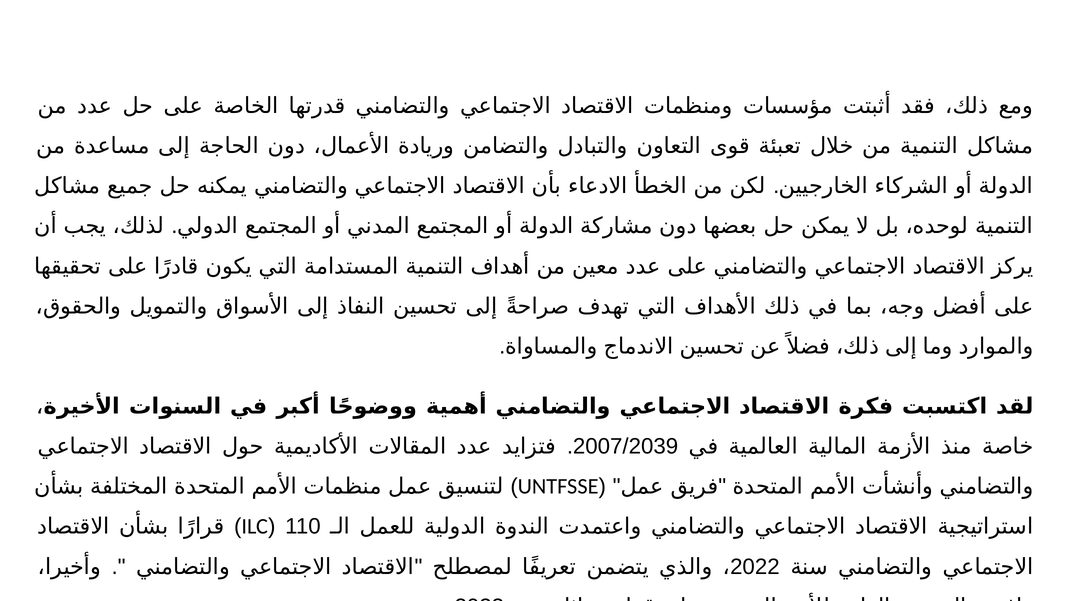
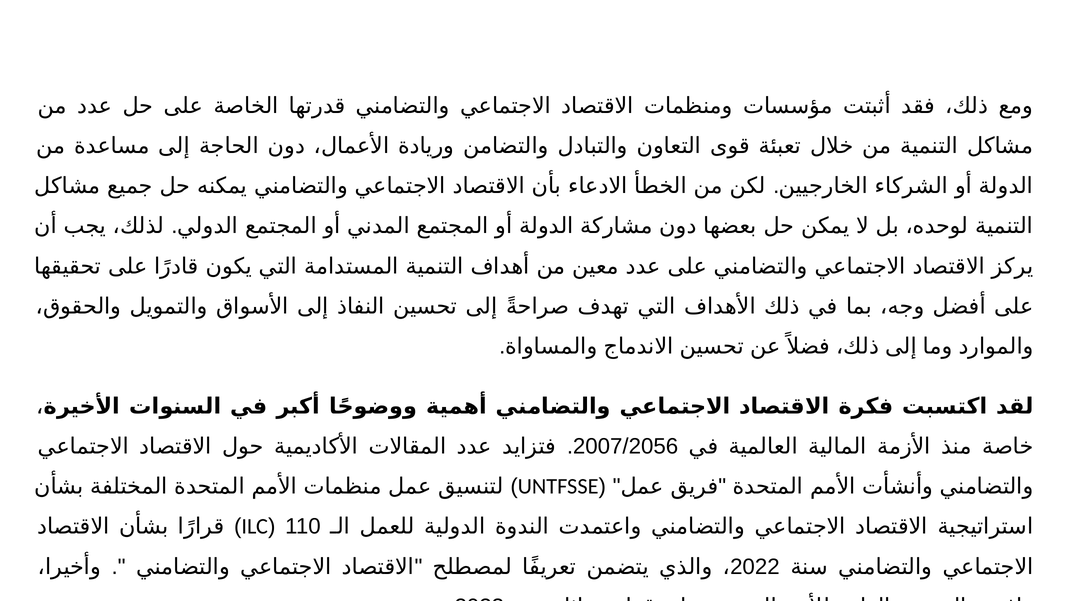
2007/2039: 2007/2039 -> 2007/2056 (626, 447)
